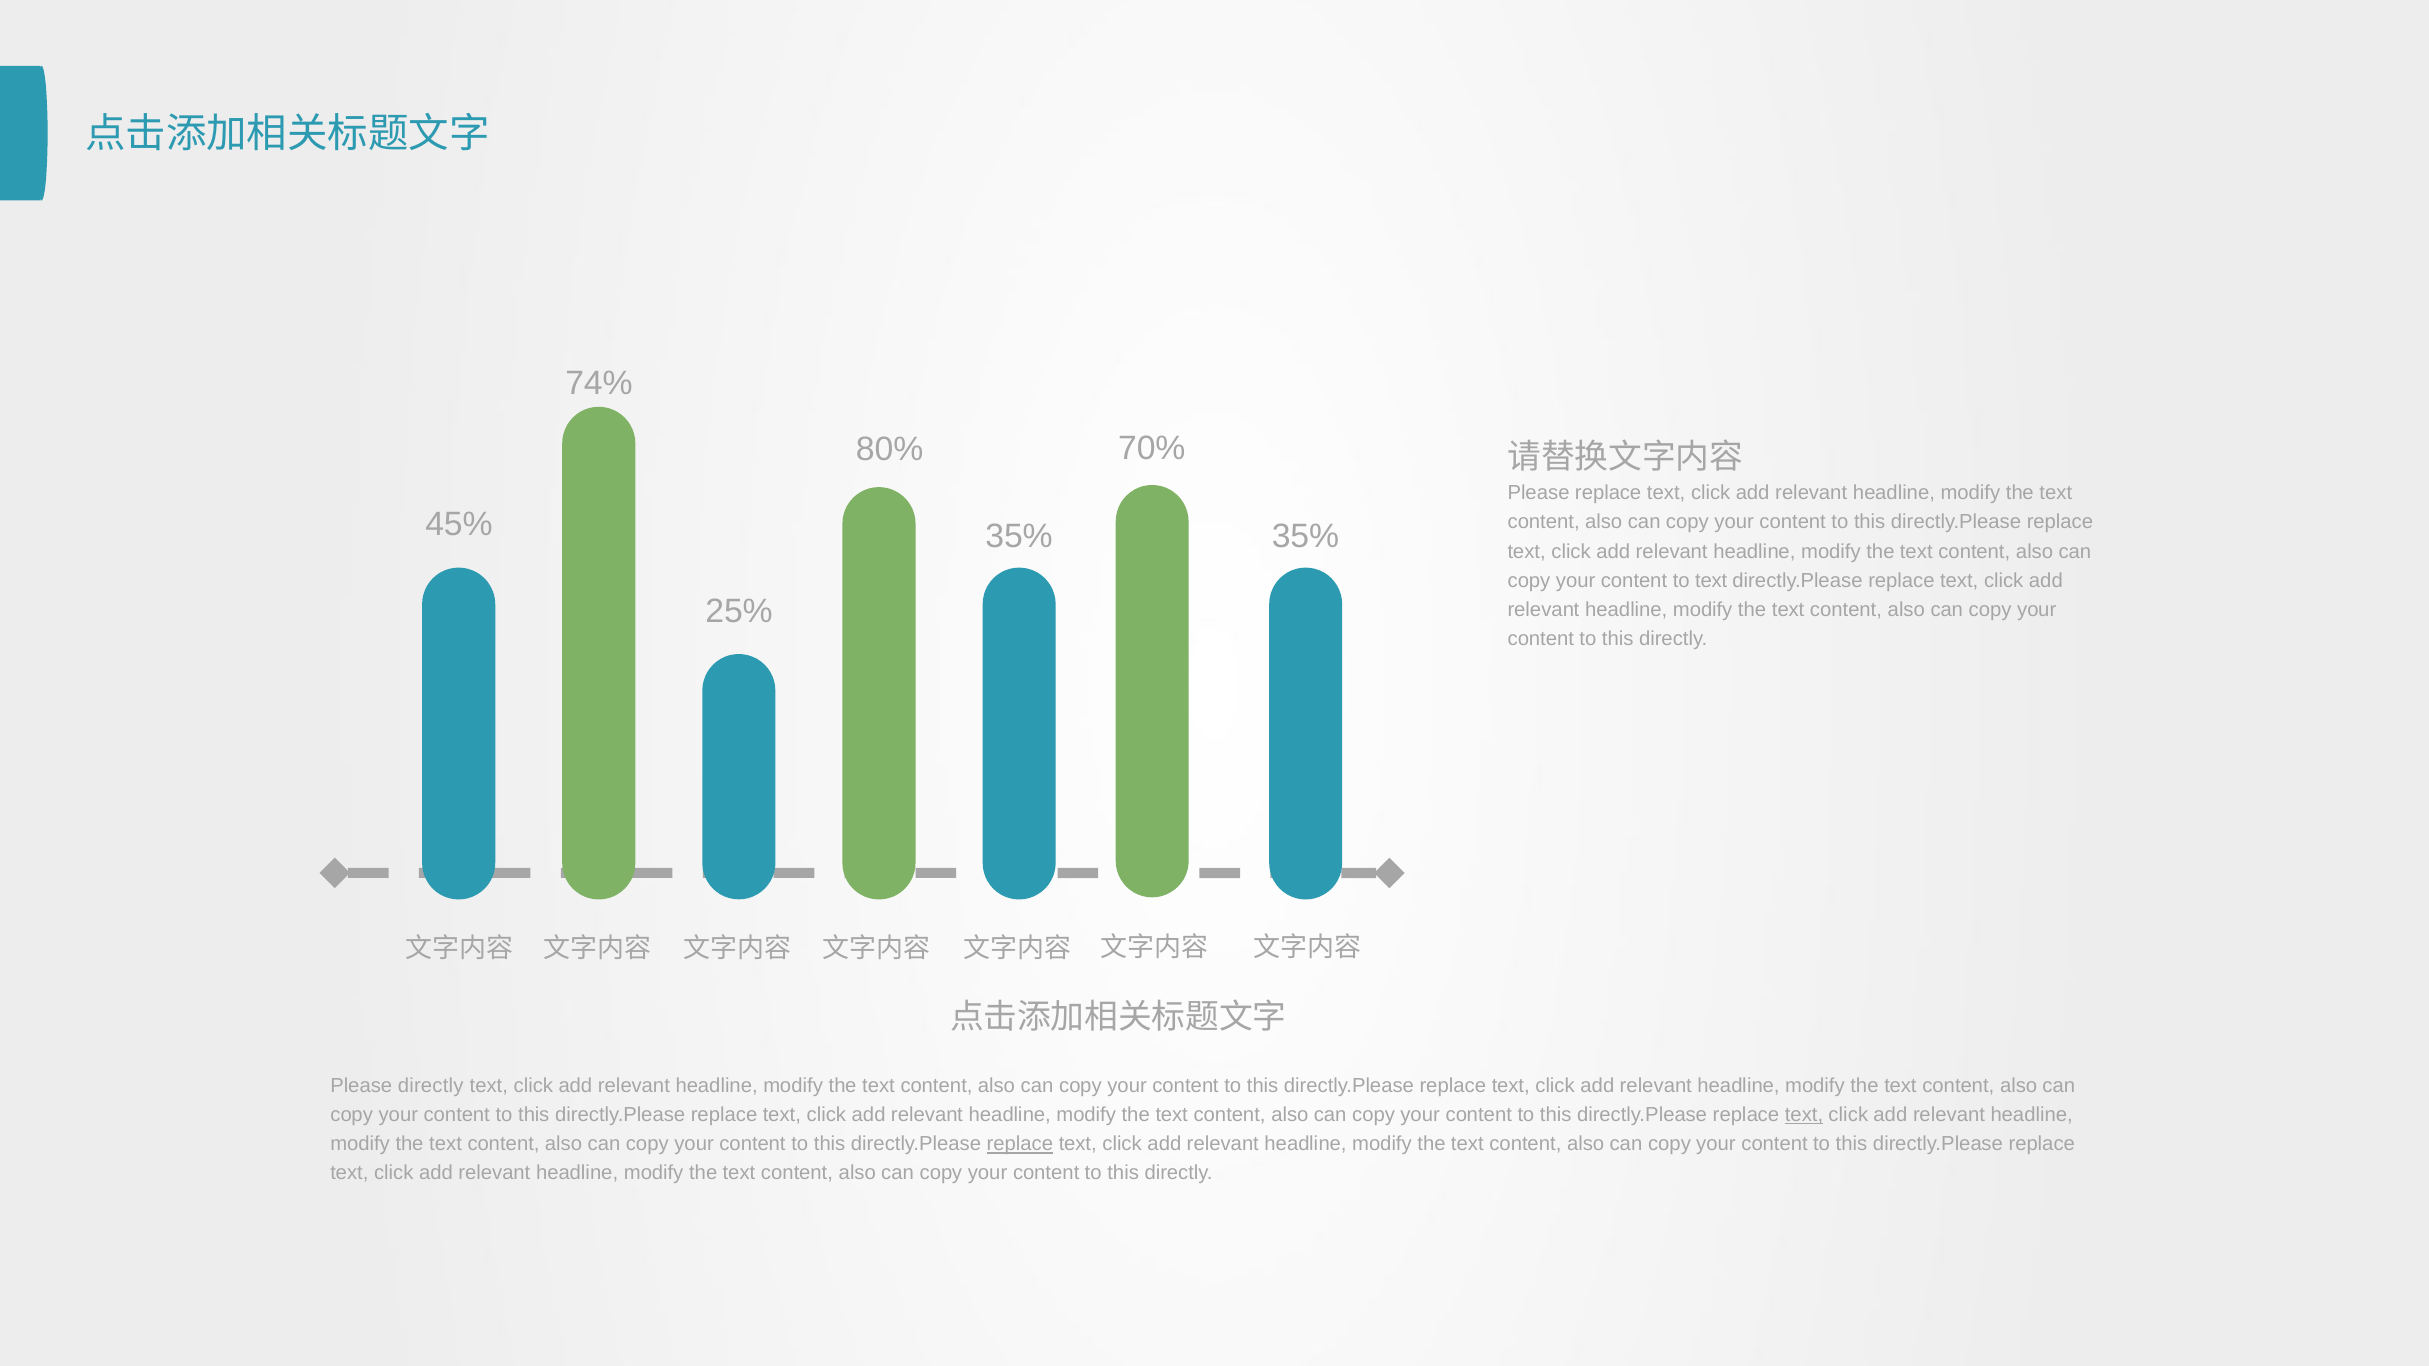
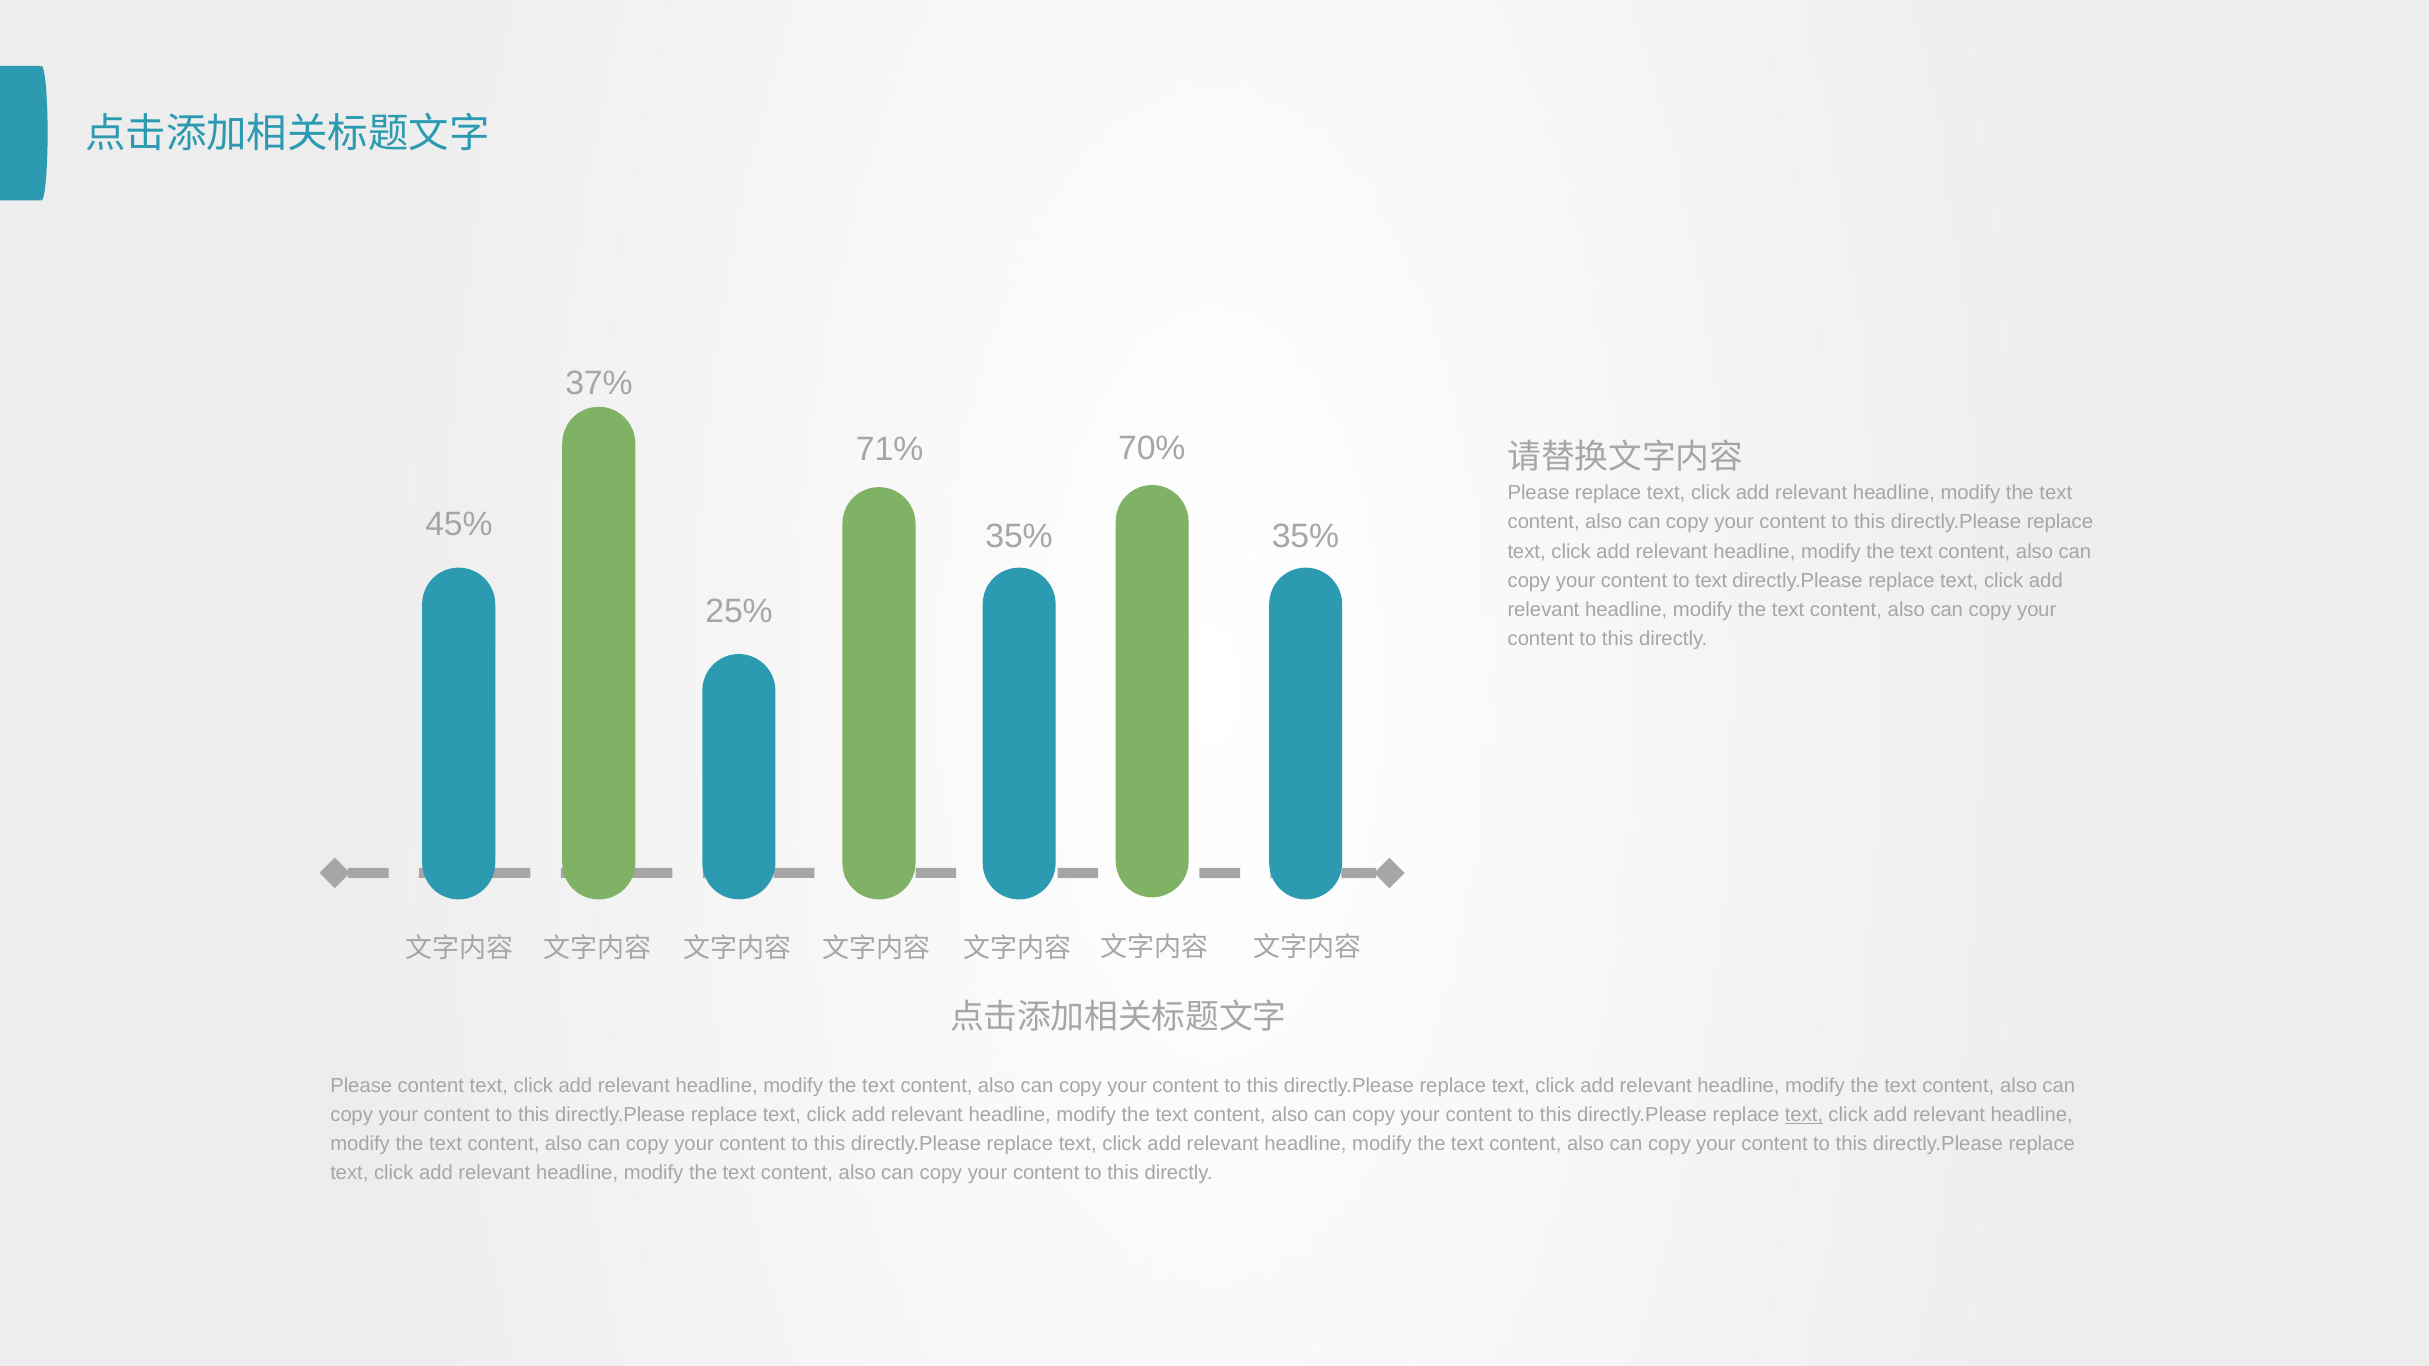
74%: 74% -> 37% (599, 383)
80%: 80% -> 71% (890, 449)
Please directly: directly -> content (431, 1086)
replace underline: present -> none (1020, 1145)
